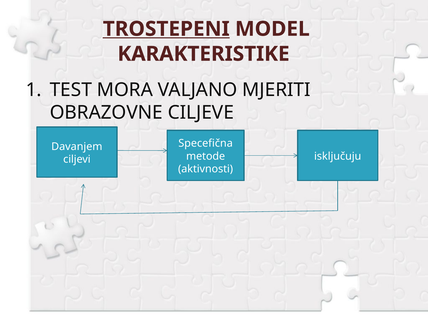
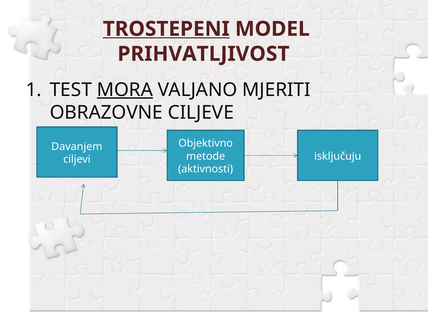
KARAKTERISTIKE: KARAKTERISTIKE -> PRIHVATLJIVOST (203, 54)
MORA underline: none -> present (125, 90)
Specefična: Specefična -> Objektivno (206, 143)
